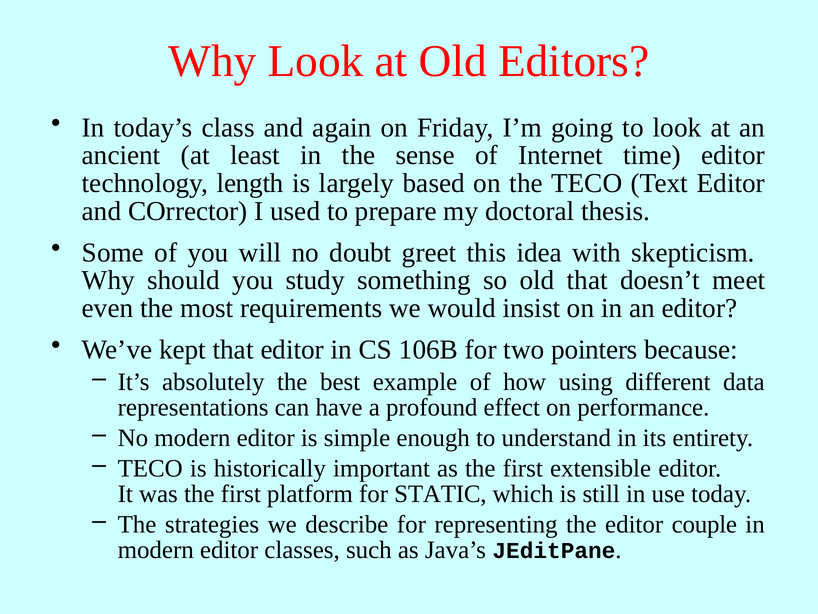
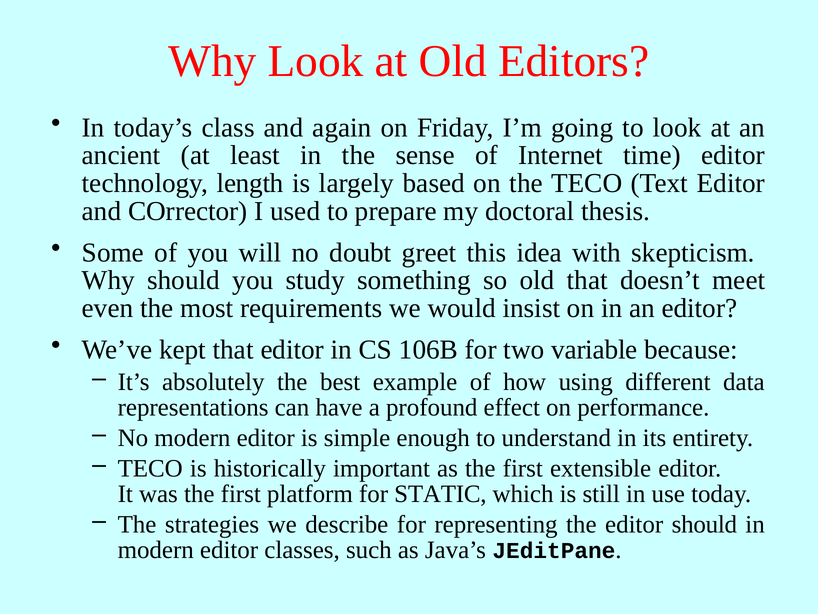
pointers: pointers -> variable (594, 350)
editor couple: couple -> should (704, 524)
